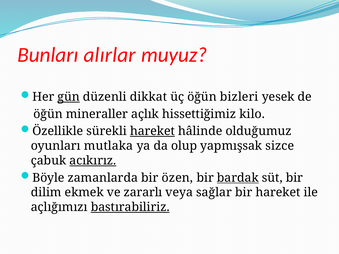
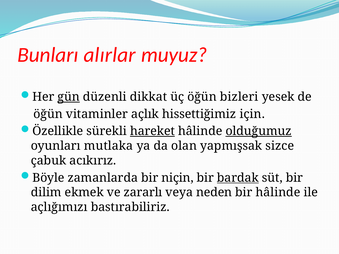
mineraller: mineraller -> vitaminler (97, 114)
kilo: kilo -> için (252, 114)
olduğumuz underline: none -> present (259, 131)
olup: olup -> olan (184, 146)
acıkırız underline: present -> none (93, 161)
özen: özen -> niçin (178, 178)
sağlar: sağlar -> neden (214, 193)
bir hareket: hareket -> hâlinde (278, 193)
bastırabiliriz underline: present -> none (130, 207)
